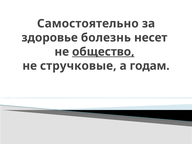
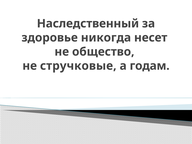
Самостоятельно: Самостоятельно -> Наследственный (88, 24)
болезнь: болезнь -> никогда (106, 38)
общество underline: present -> none (103, 52)
